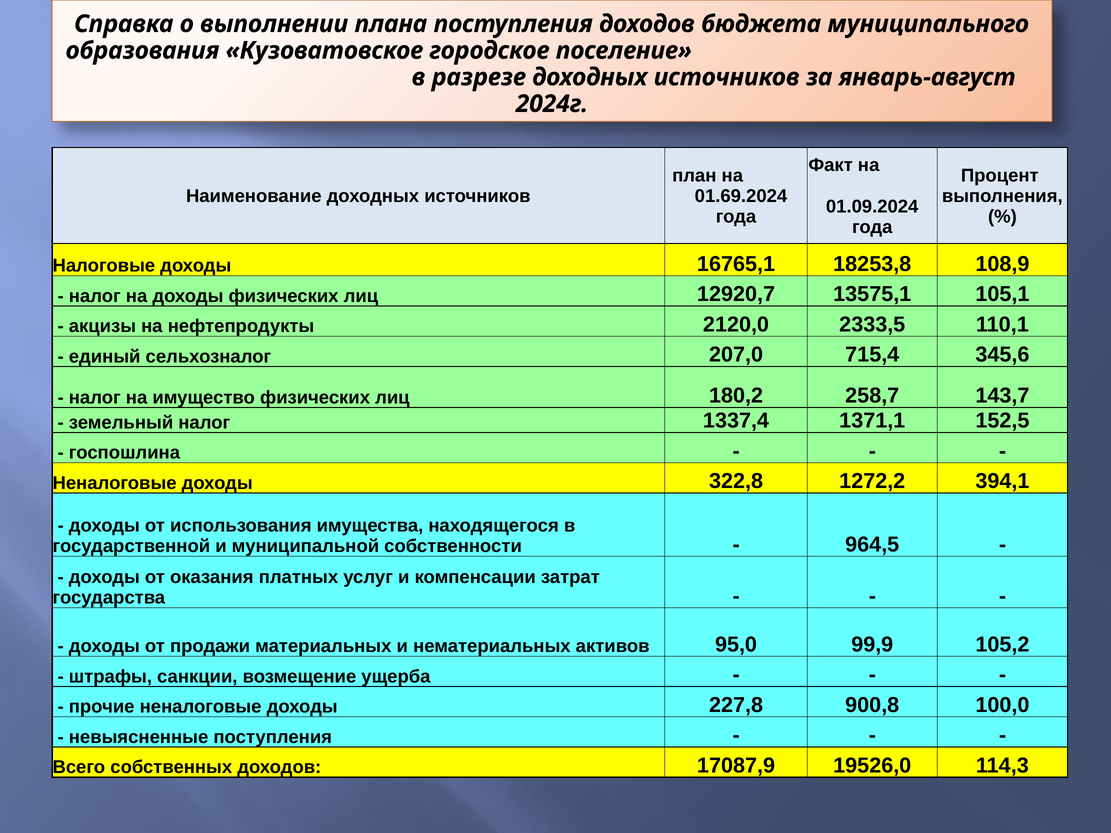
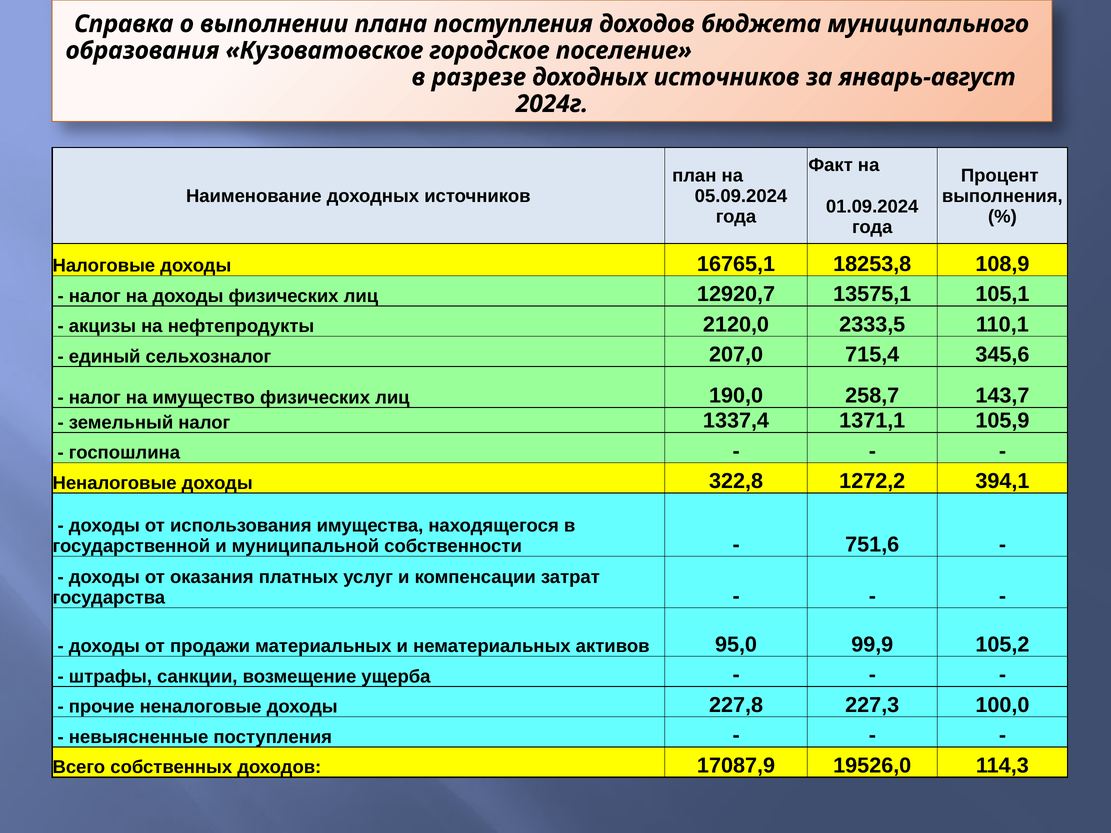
01.69.2024: 01.69.2024 -> 05.09.2024 (741, 196)
180,2: 180,2 -> 190,0 (736, 396)
152,5: 152,5 -> 105,9 (1002, 421)
964,5: 964,5 -> 751,6 (872, 545)
900,8: 900,8 -> 227,3 (872, 705)
